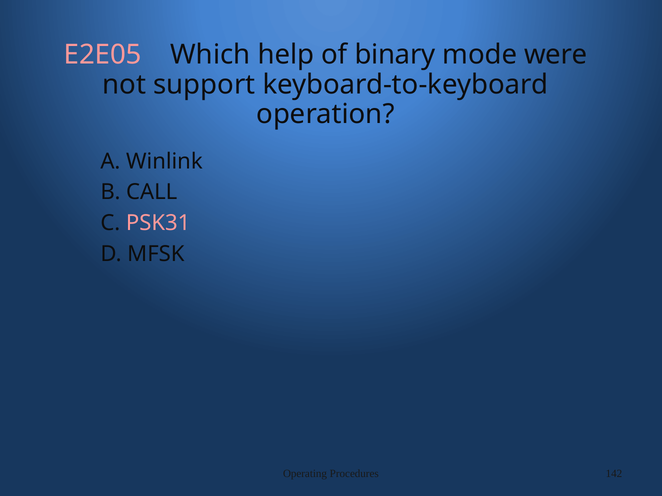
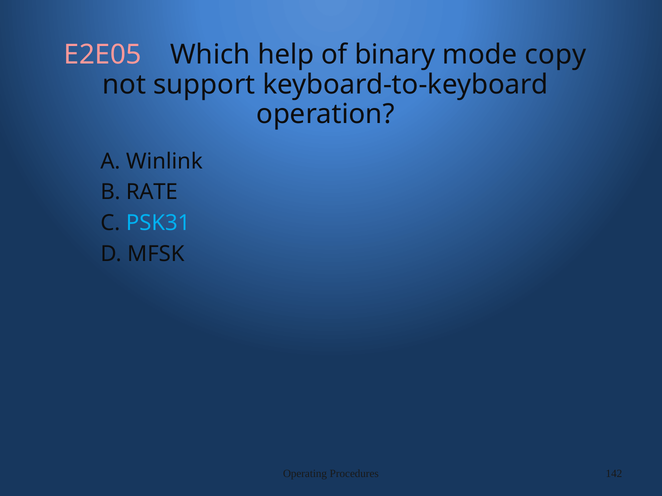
were: were -> copy (555, 55)
CALL: CALL -> RATE (152, 192)
PSK31 colour: pink -> light blue (158, 223)
